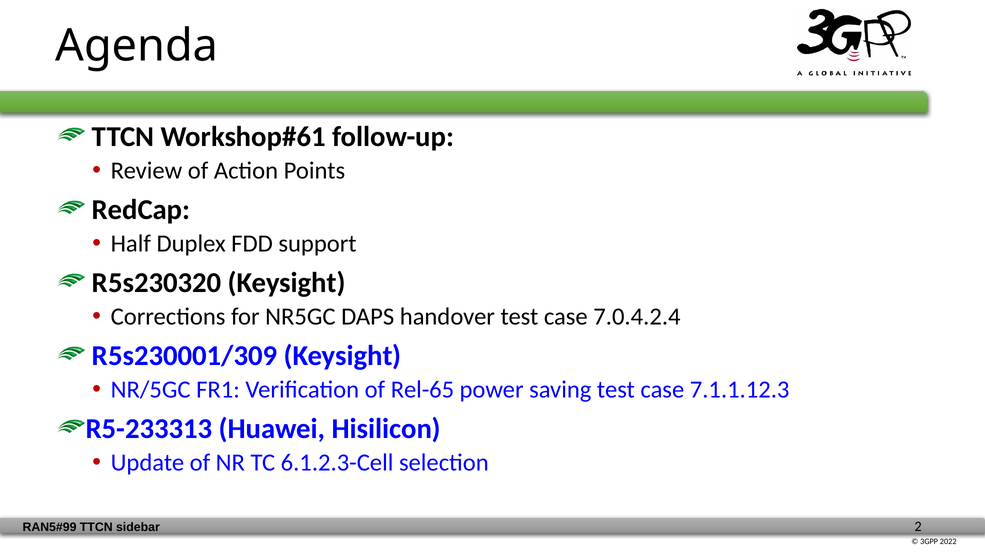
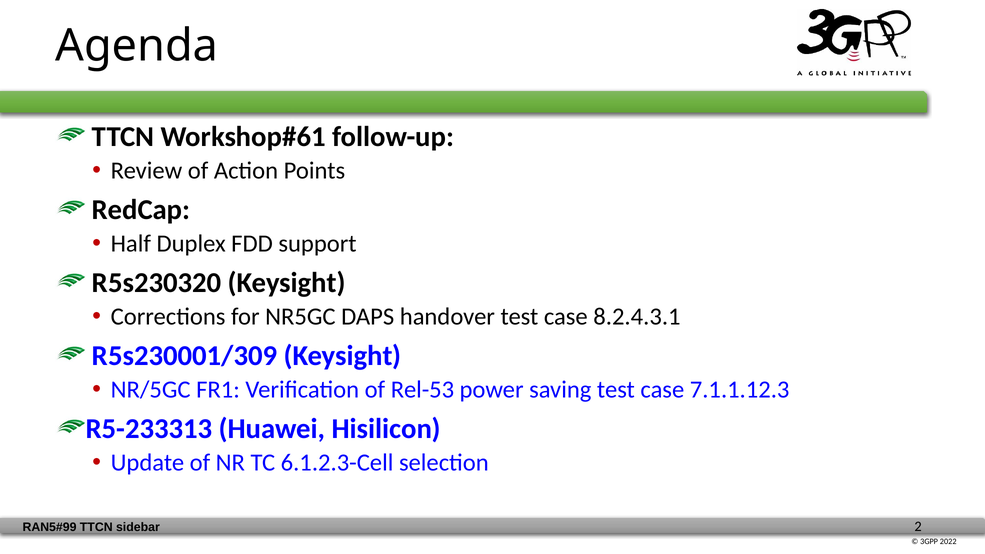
7.0.4.2.4: 7.0.4.2.4 -> 8.2.4.3.1 (637, 317)
Rel-65: Rel-65 -> Rel-53 (422, 390)
